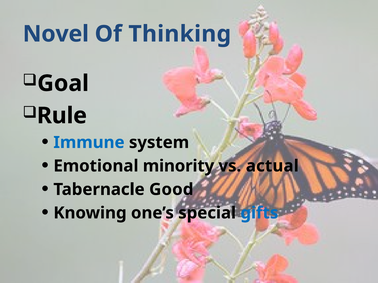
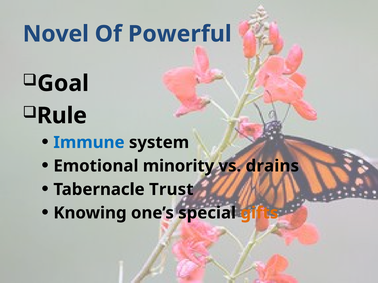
Thinking: Thinking -> Powerful (180, 34)
actual: actual -> drains (272, 166)
Good: Good -> Trust (171, 190)
gifts colour: blue -> orange (259, 213)
